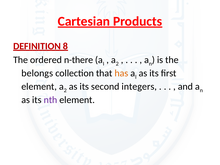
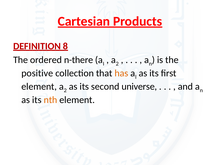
belongs: belongs -> positive (37, 73)
integers: integers -> universe (139, 87)
nth colour: purple -> orange (50, 100)
